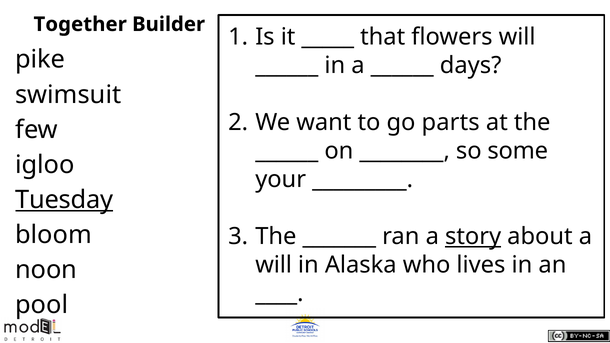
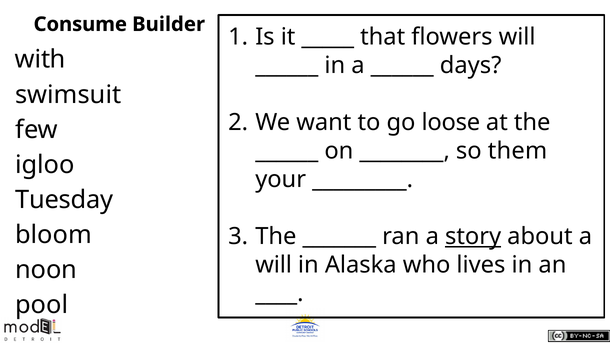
Together: Together -> Consume (80, 24)
pike: pike -> with (40, 60)
parts: parts -> loose (451, 123)
some: some -> them (518, 151)
Tuesday underline: present -> none (64, 200)
